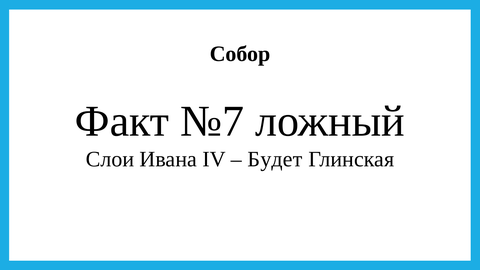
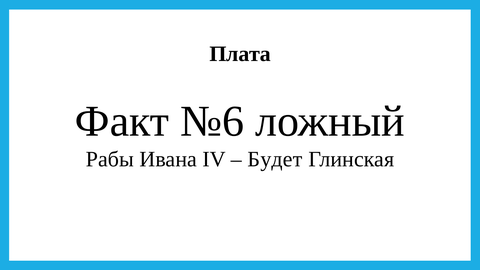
Собор: Собор -> Плата (240, 54)
№7: №7 -> №6 (212, 121)
Слои: Слои -> Рабы (110, 159)
